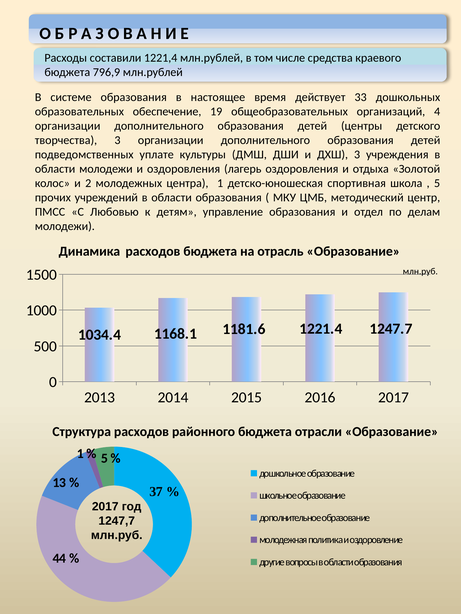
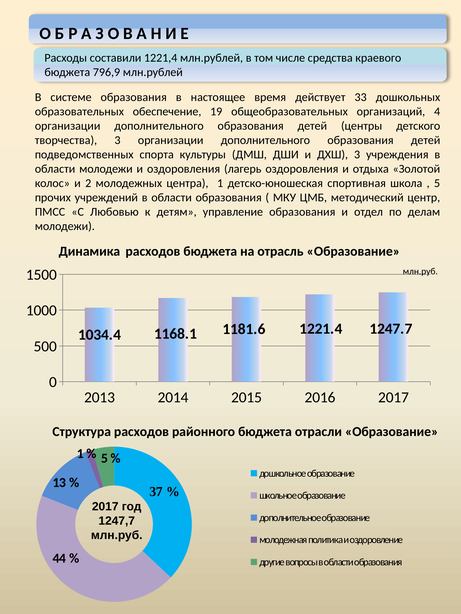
уплате: уплате -> спорта (157, 155)
